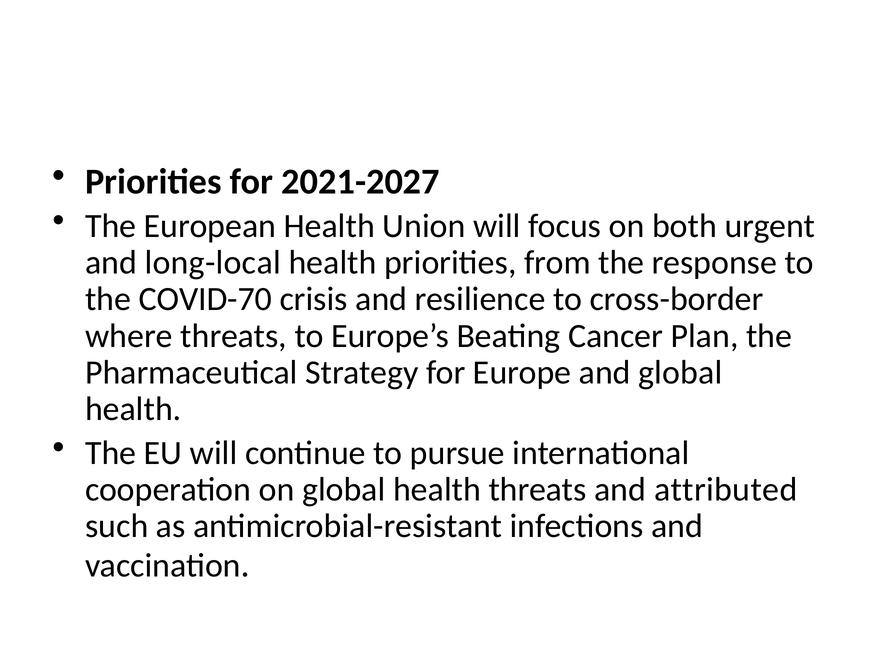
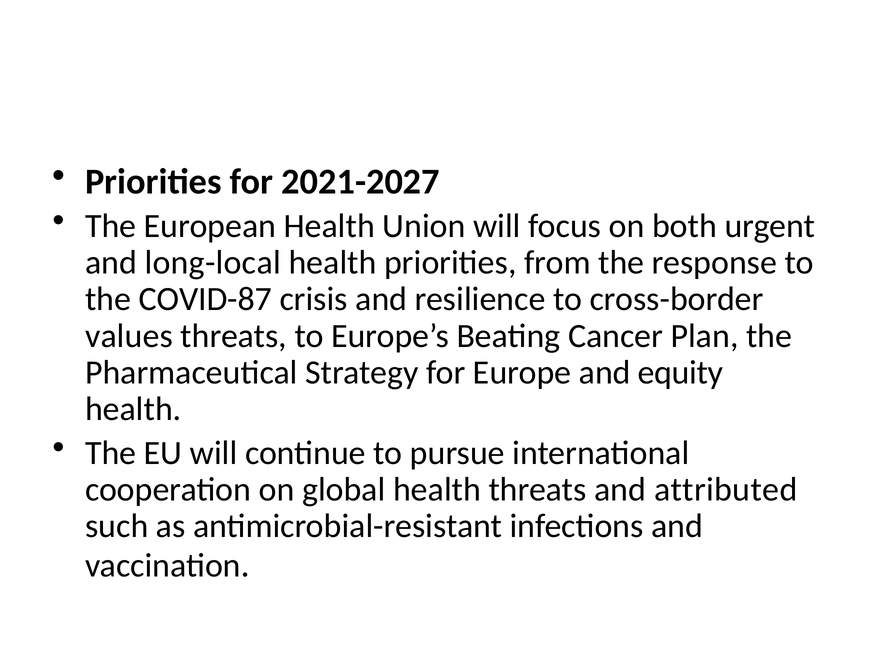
COVID-70: COVID-70 -> COVID-87 (205, 299)
where: where -> values (129, 336)
and global: global -> equity (681, 372)
